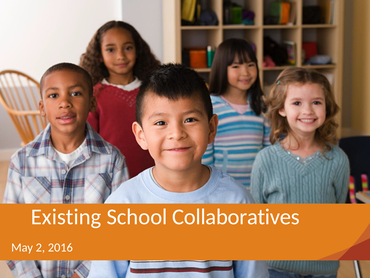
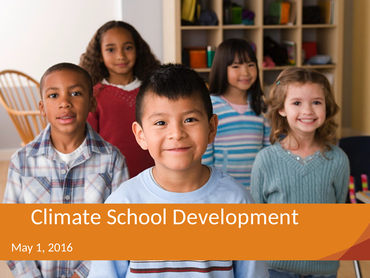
Existing: Existing -> Climate (66, 216)
Collaboratives: Collaboratives -> Development (236, 216)
2: 2 -> 1 (40, 247)
